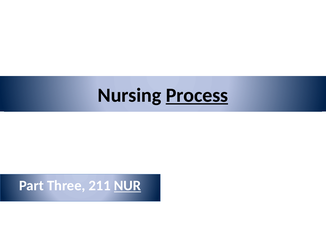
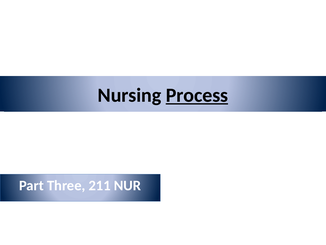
NUR underline: present -> none (127, 185)
